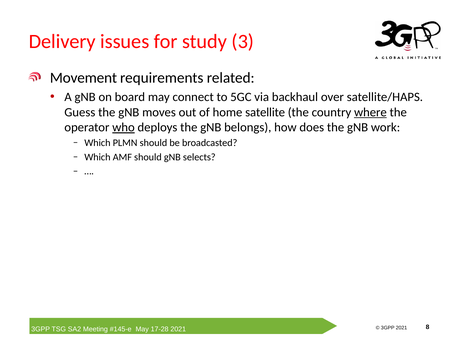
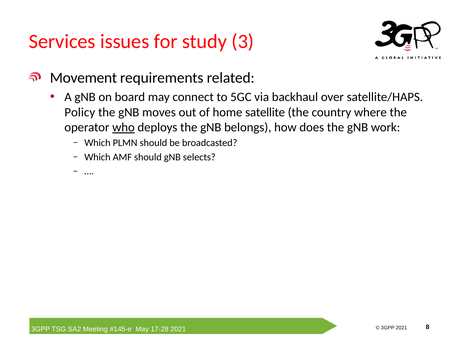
Delivery: Delivery -> Services (62, 41)
Guess: Guess -> Policy (80, 112)
where underline: present -> none (370, 112)
